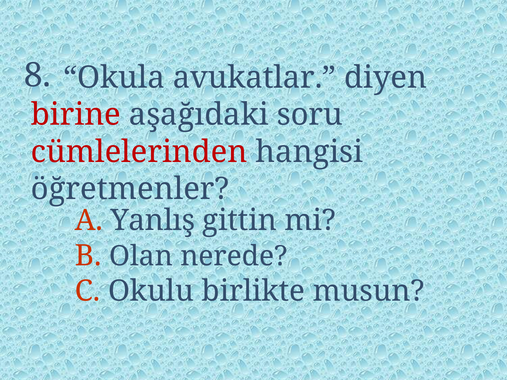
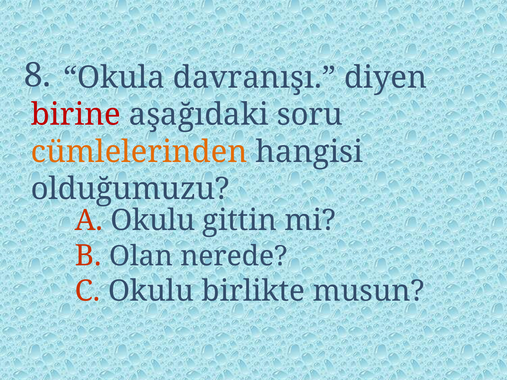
avukatlar: avukatlar -> davranışı (254, 78)
cümlelerinden colour: red -> orange (139, 152)
öğretmenler: öğretmenler -> olduğumuzu (130, 189)
A Yanlış: Yanlış -> Okulu (153, 220)
